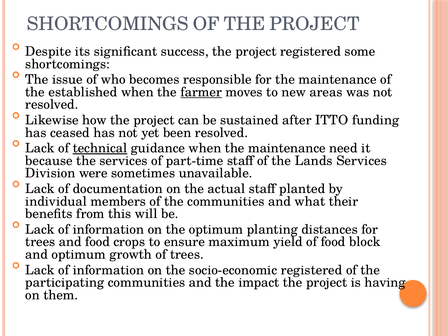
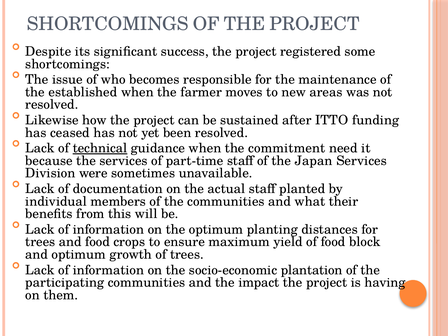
farmer underline: present -> none (201, 92)
when the maintenance: maintenance -> commitment (287, 148)
Lands: Lands -> Japan (314, 161)
socio-economic registered: registered -> plantation (312, 270)
